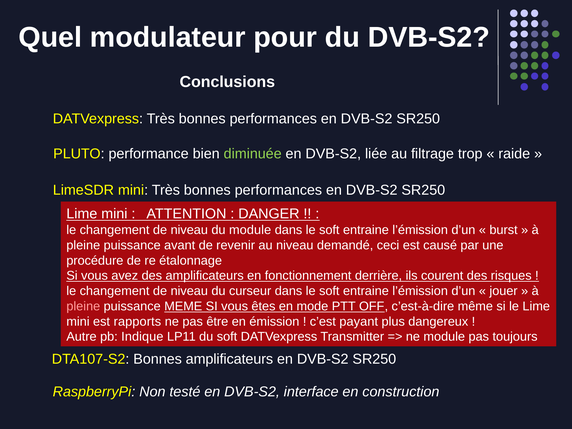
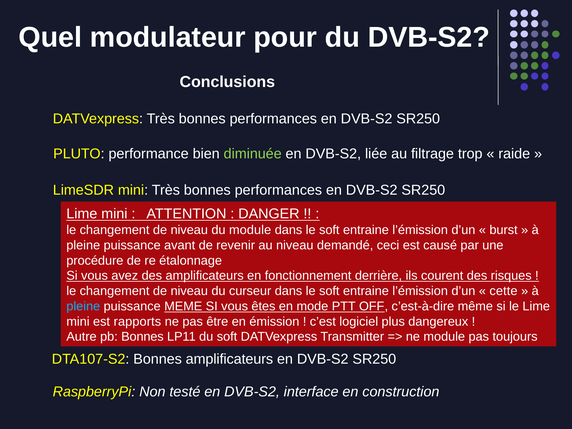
jouer: jouer -> cette (503, 291)
pleine colour: pink -> light blue (83, 306)
payant: payant -> logiciel (359, 322)
pb Indique: Indique -> Bonnes (142, 337)
